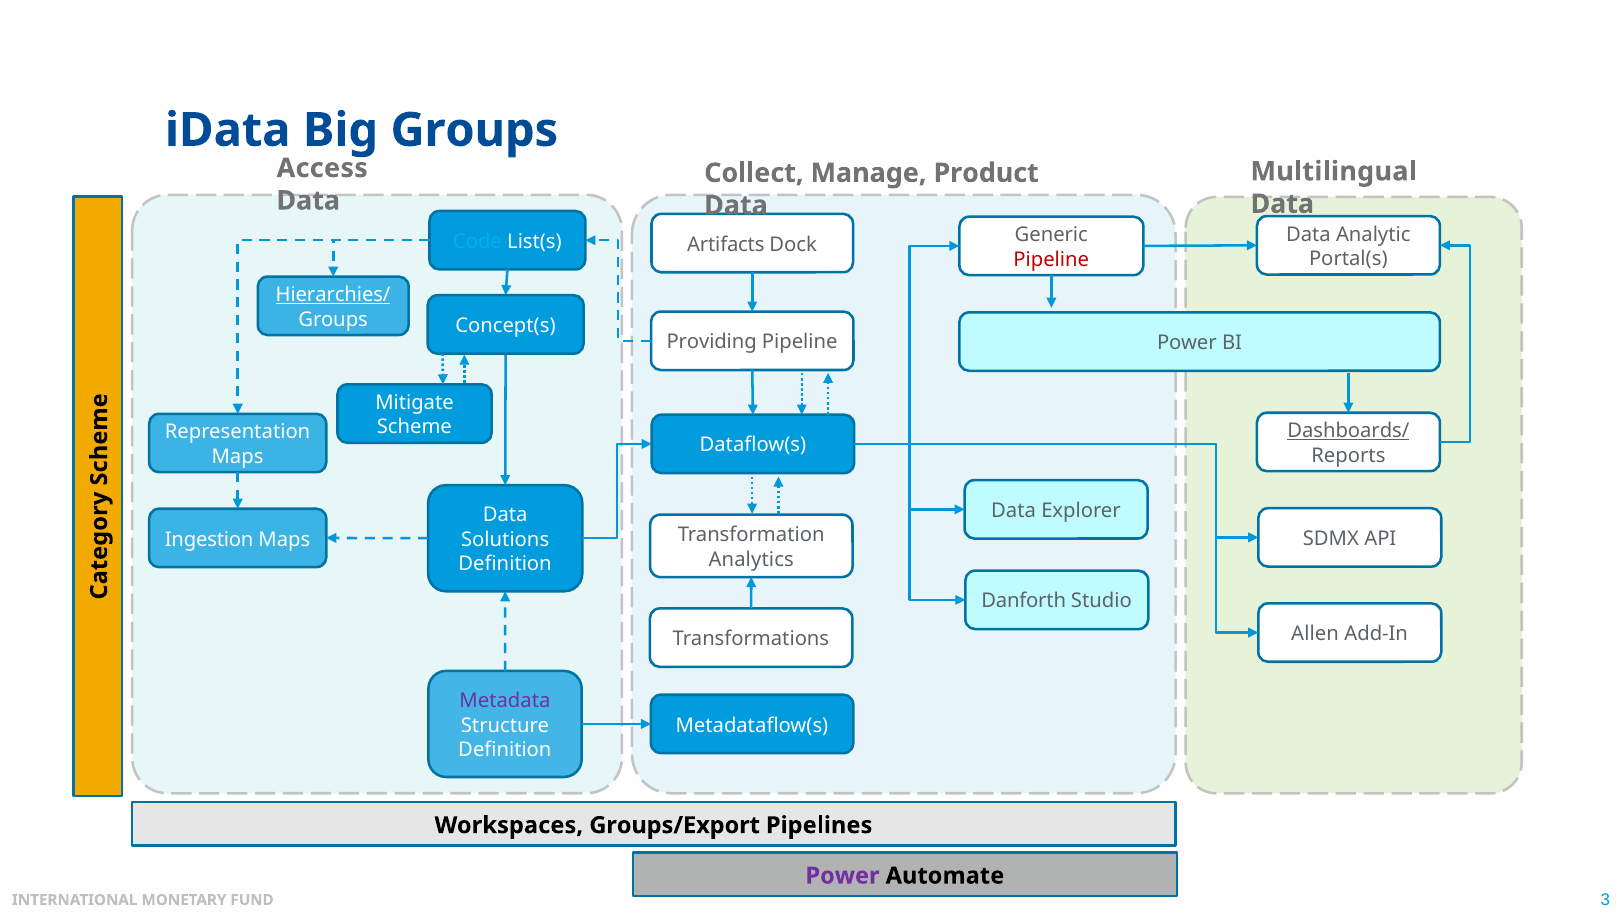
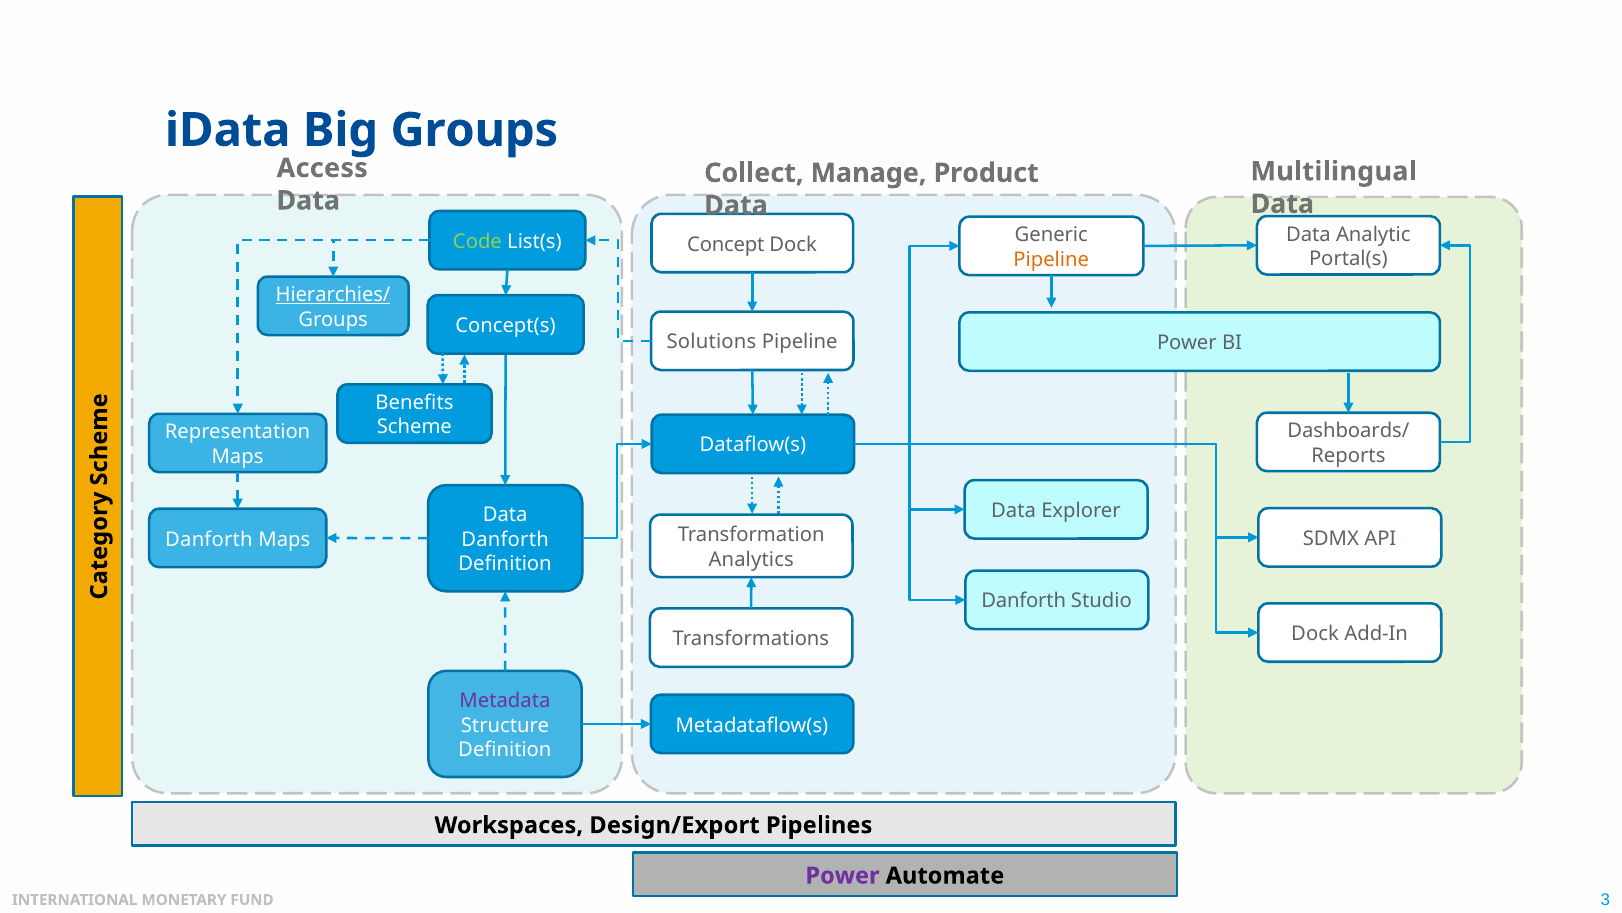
Code colour: light blue -> light green (477, 241)
Artifacts: Artifacts -> Concept (726, 244)
Pipeline colour: red -> orange (1051, 259)
Providing: Providing -> Solutions (711, 342)
Mitigate: Mitigate -> Benefits (414, 403)
Dashboards/ underline: present -> none (1348, 431)
Ingestion: Ingestion -> Danforth (209, 539)
Solutions: Solutions -> Danforth (505, 539)
Allen: Allen -> Dock (1315, 634)
Groups/Export: Groups/Export -> Design/Export (674, 825)
